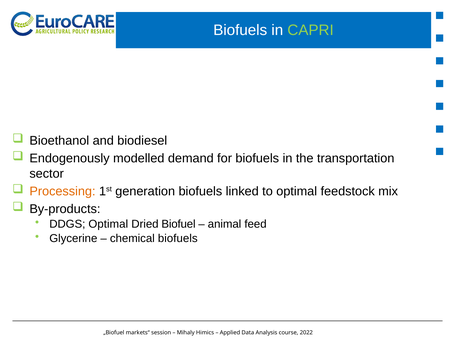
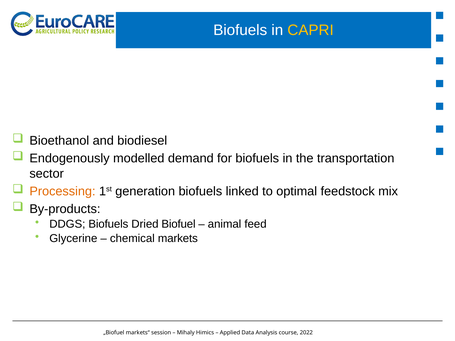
CAPRI colour: light green -> yellow (311, 30)
DDGS Optimal: Optimal -> Biofuels (108, 224)
chemical biofuels: biofuels -> markets (178, 239)
